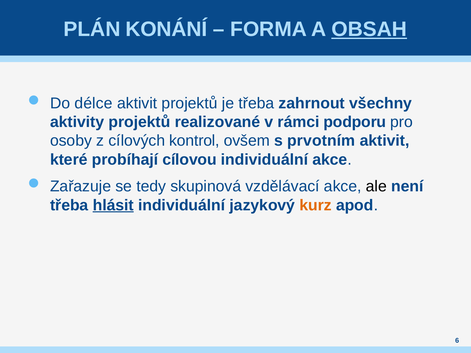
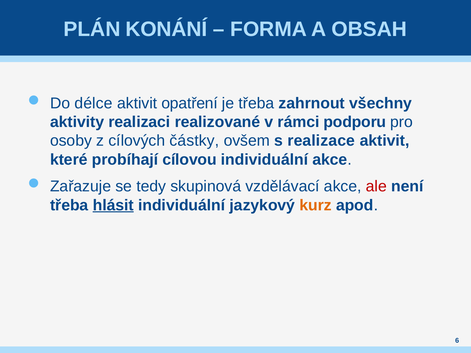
OBSAH underline: present -> none (369, 29)
aktivit projektů: projektů -> opatření (190, 103)
aktivity projektů: projektů -> realizaci (139, 122)
kontrol: kontrol -> částky (194, 141)
prvotním: prvotním -> realizace (321, 141)
ale colour: black -> red (376, 186)
